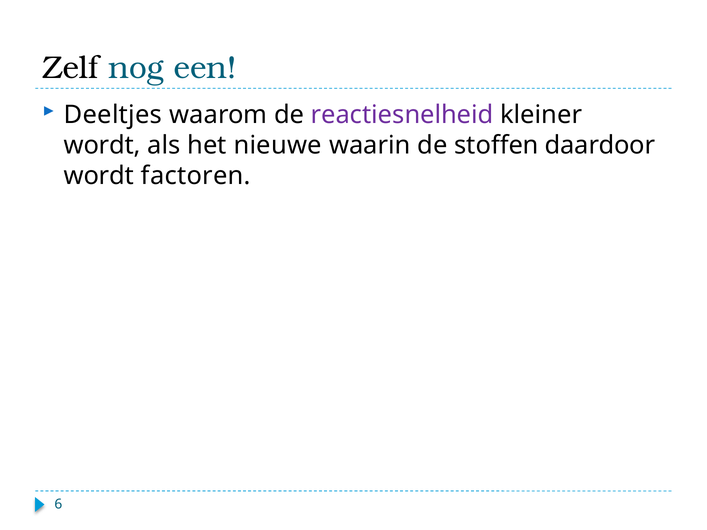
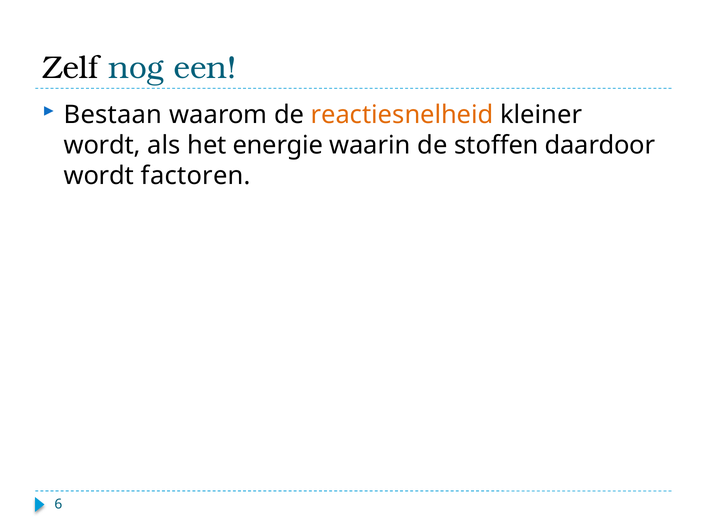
Deeltjes: Deeltjes -> Bestaan (113, 115)
reactiesnelheid colour: purple -> orange (402, 115)
nieuwe: nieuwe -> energie (278, 146)
